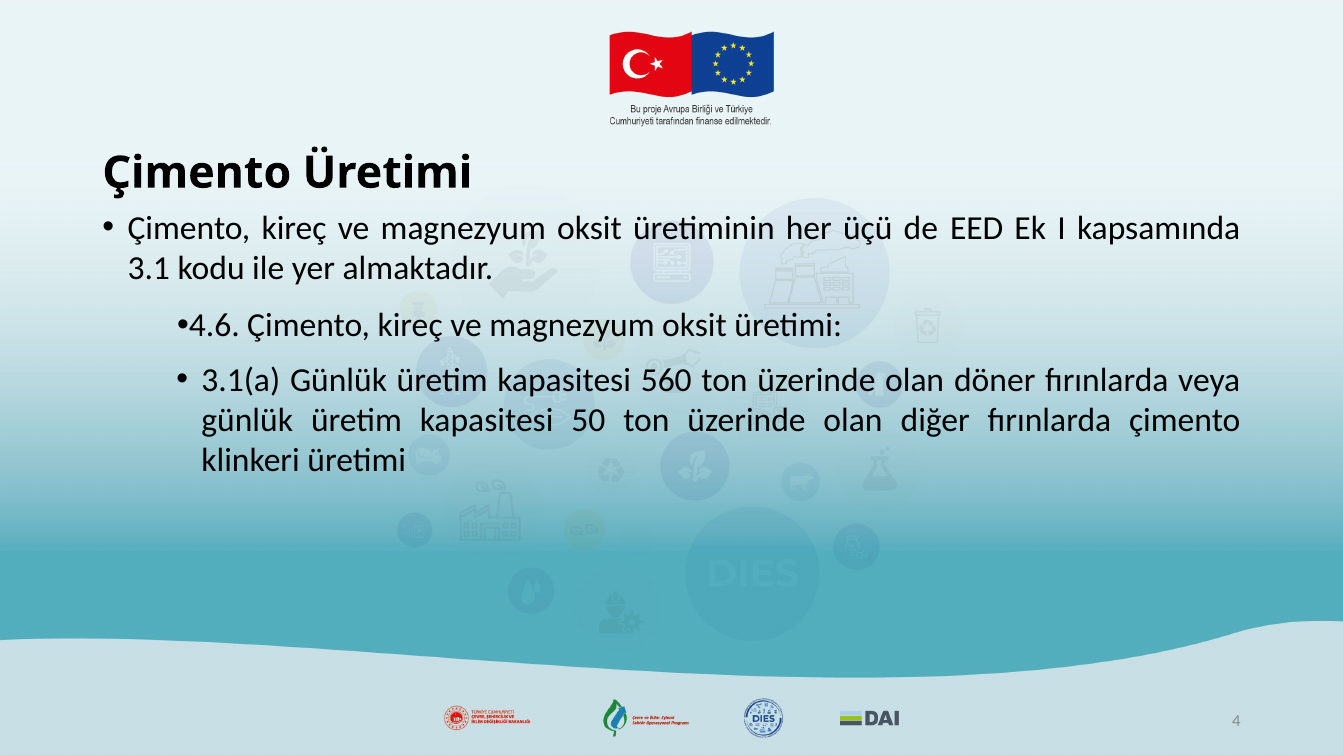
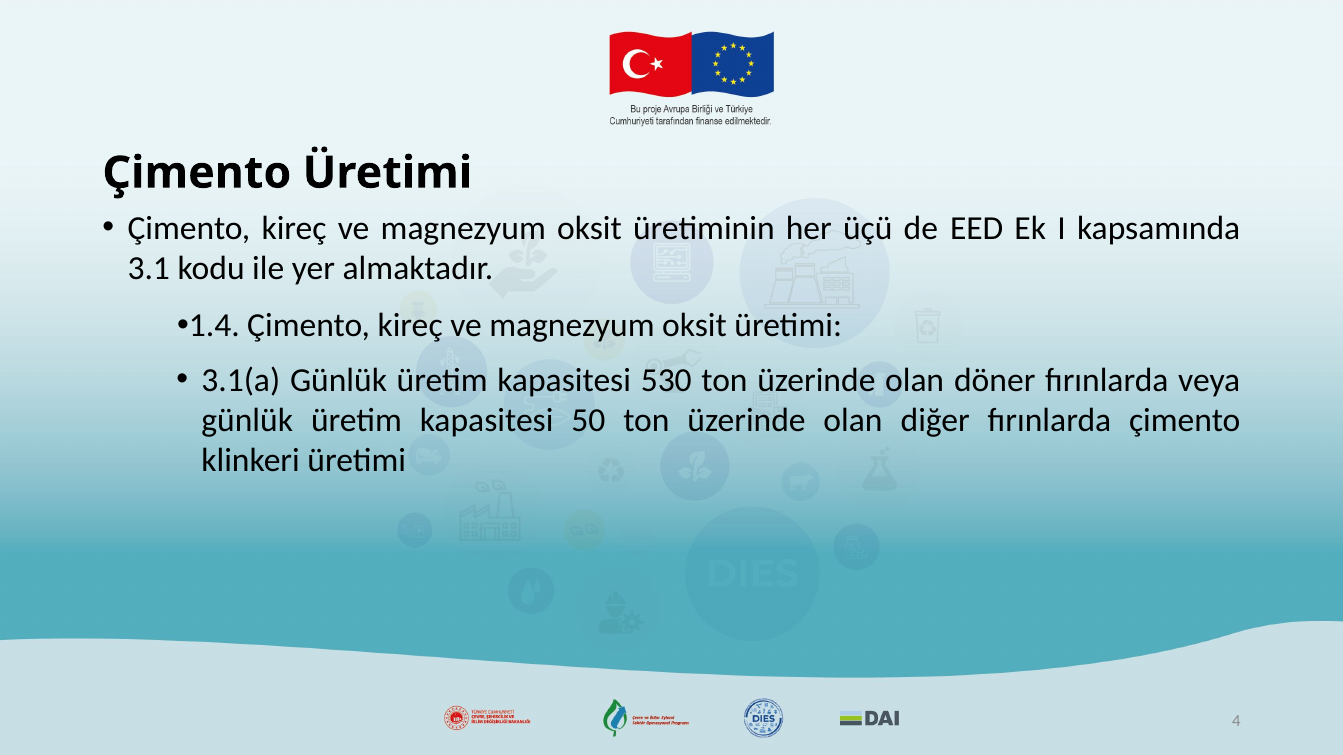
4.6: 4.6 -> 1.4 (214, 326)
560: 560 -> 530 (666, 380)
